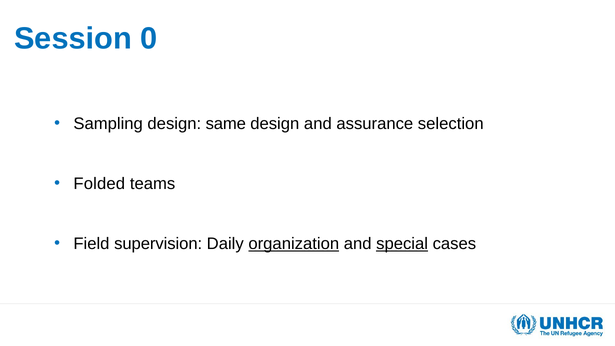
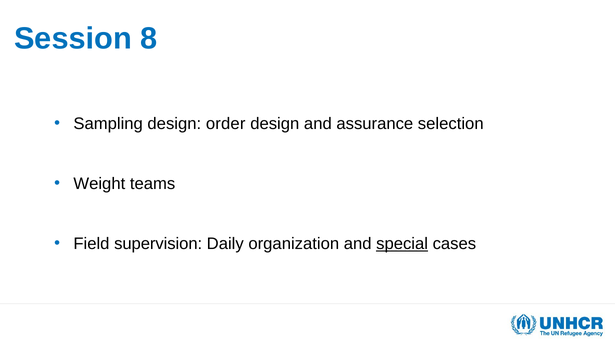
0: 0 -> 8 (149, 39)
same: same -> order (226, 124)
Folded: Folded -> Weight (99, 184)
organization underline: present -> none (294, 244)
